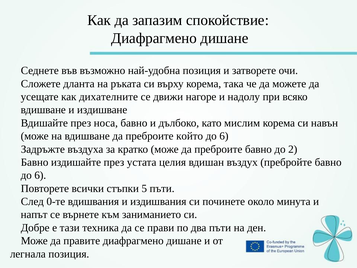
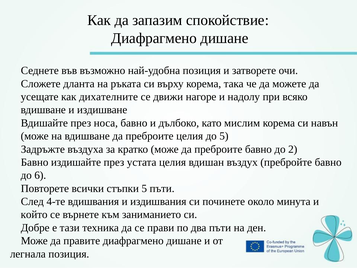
преброите който: който -> целия (190, 136)
6: 6 -> 5 (224, 136)
0-те: 0-те -> 4-те (56, 201)
напът: напът -> който (34, 214)
